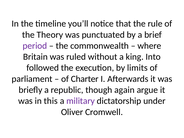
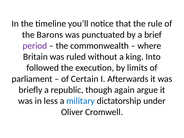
Theory: Theory -> Barons (50, 35)
Charter: Charter -> Certain (85, 79)
this: this -> less (51, 101)
military colour: purple -> blue (81, 101)
